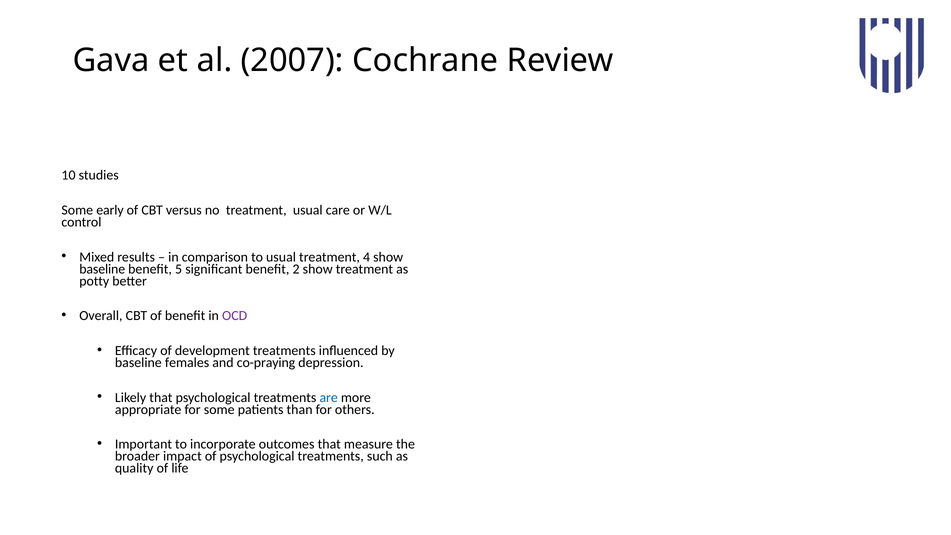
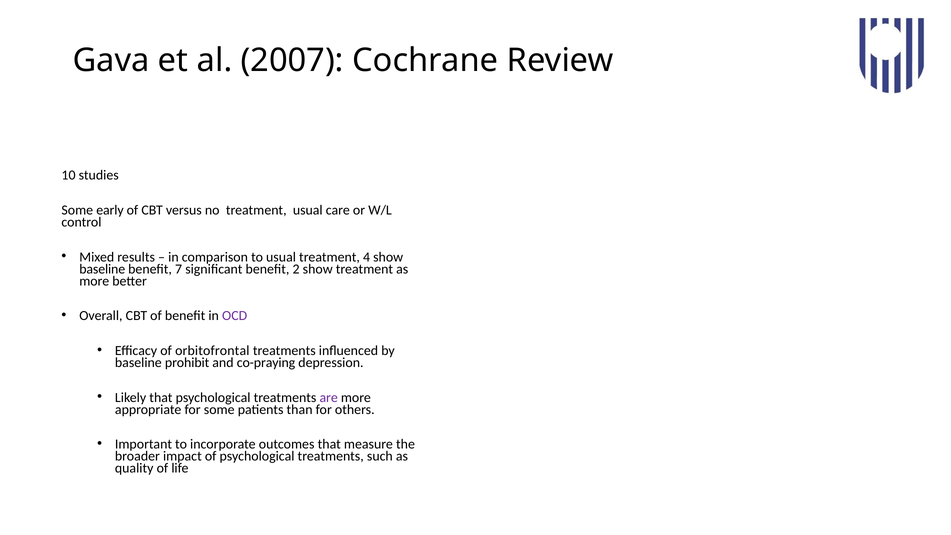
5: 5 -> 7 (179, 269)
potty: potty -> more (94, 281)
development: development -> orbitofrontal (212, 351)
females: females -> prohibit (187, 363)
are colour: blue -> purple (329, 397)
